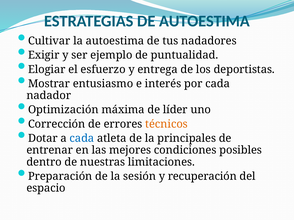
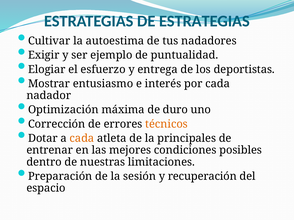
DE AUTOESTIMA: AUTOESTIMA -> ESTRATEGIAS (204, 21)
líder: líder -> duro (175, 110)
cada colour: blue -> orange (82, 139)
